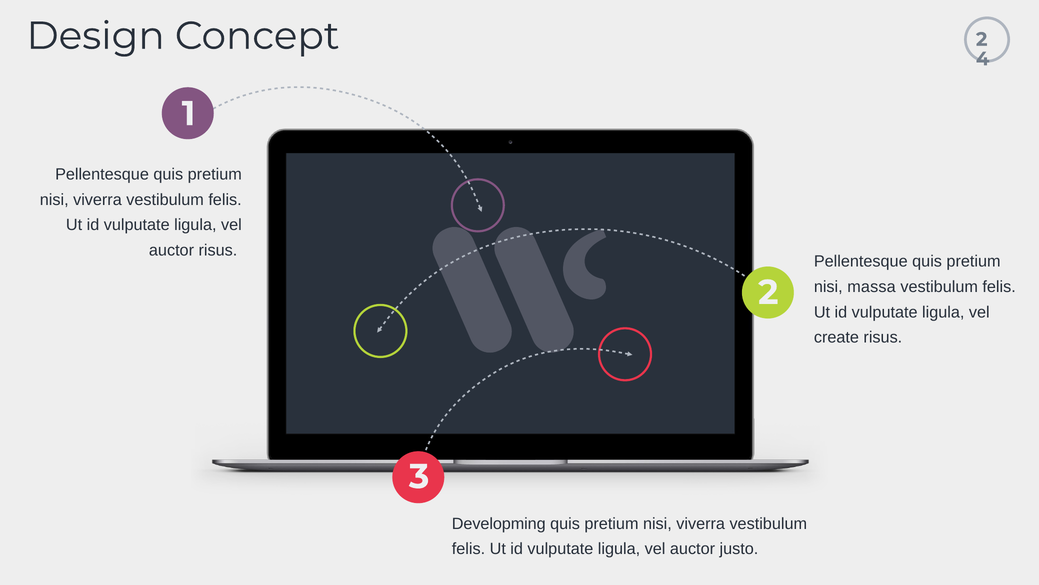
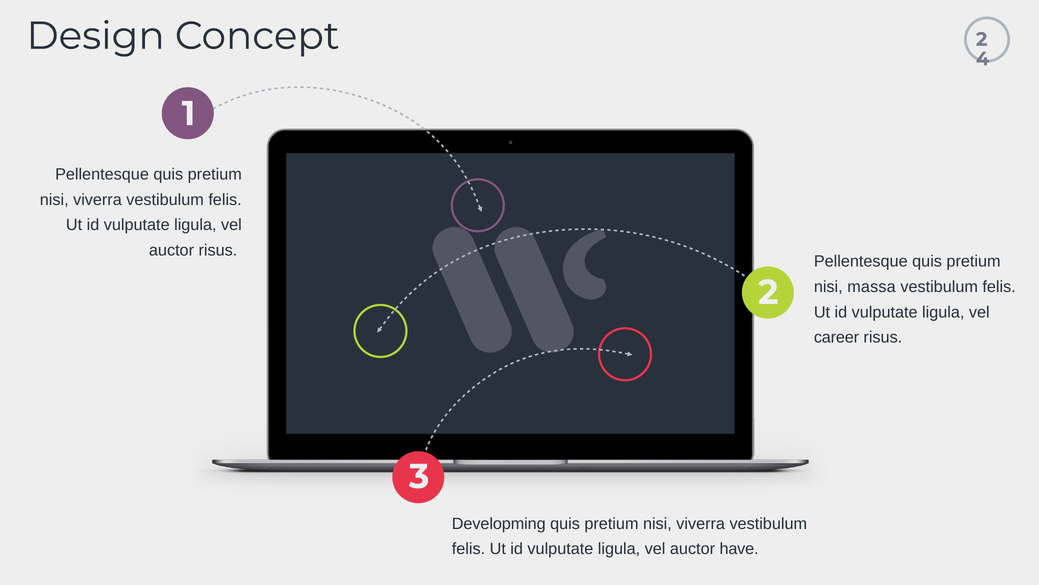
create: create -> career (837, 337)
justo: justo -> have (739, 549)
